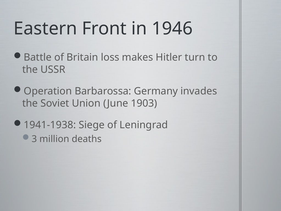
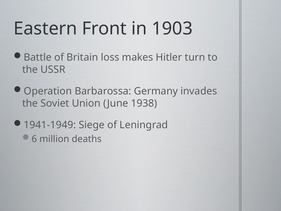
1946: 1946 -> 1903 (172, 29)
1903: 1903 -> 1938 (144, 103)
1941-1938: 1941-1938 -> 1941-1949 (50, 125)
3: 3 -> 6 (34, 139)
